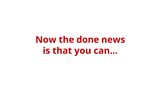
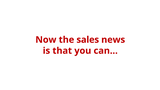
done: done -> sales (88, 40)
